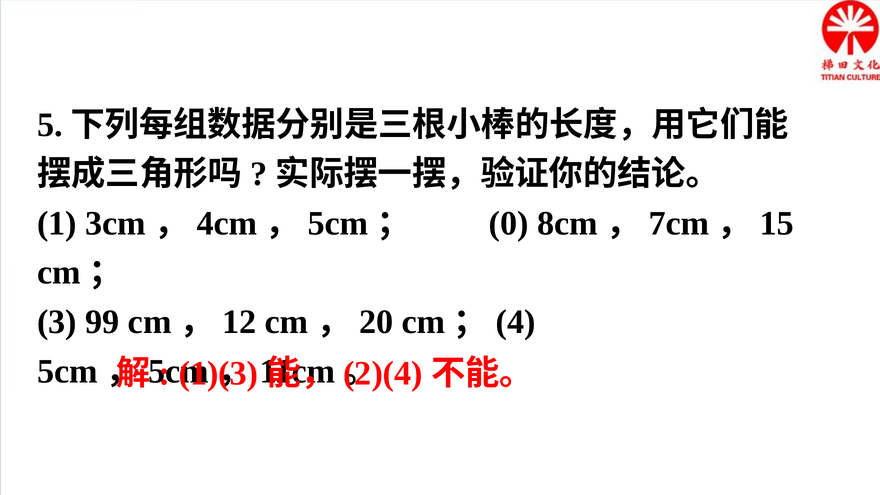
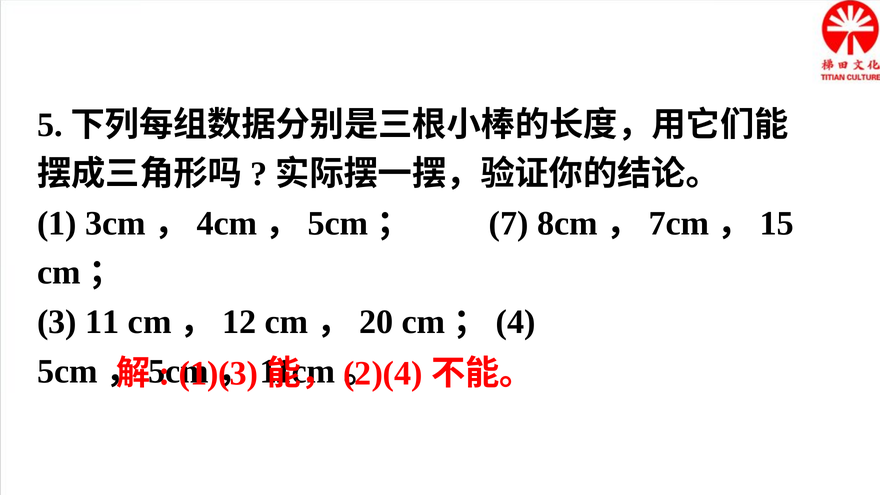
0: 0 -> 7 (509, 223)
99: 99 -> 11 (102, 322)
